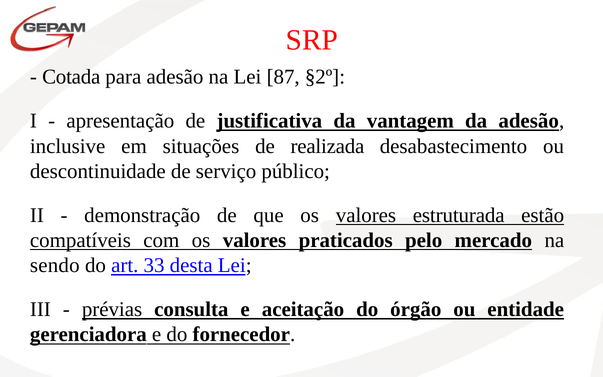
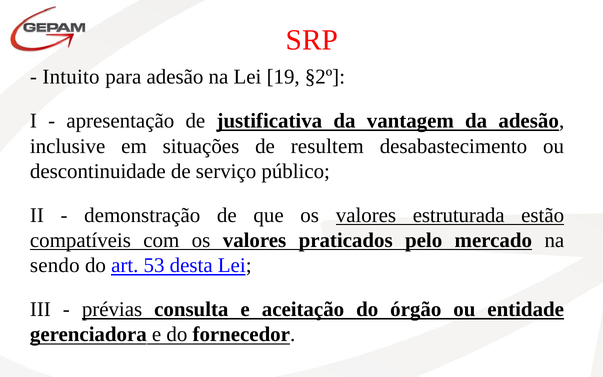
Cotada: Cotada -> Intuito (71, 77)
87: 87 -> 19 (283, 77)
realizada: realizada -> resultem (327, 146)
33: 33 -> 53 (154, 265)
